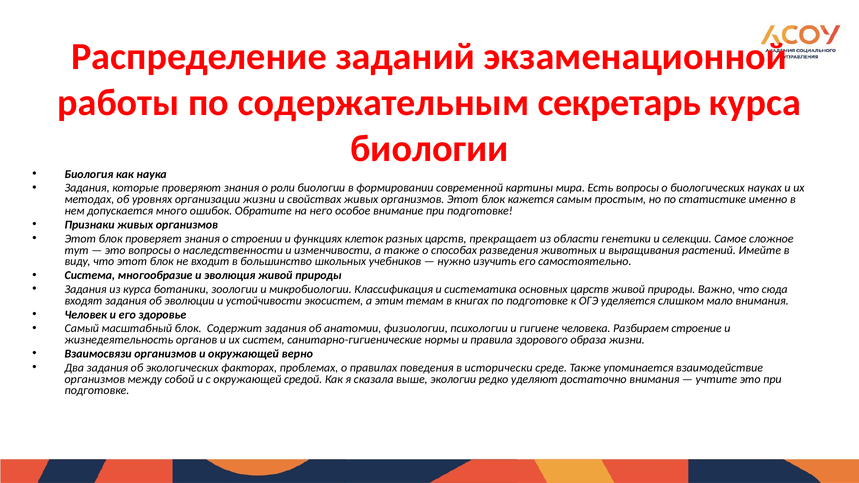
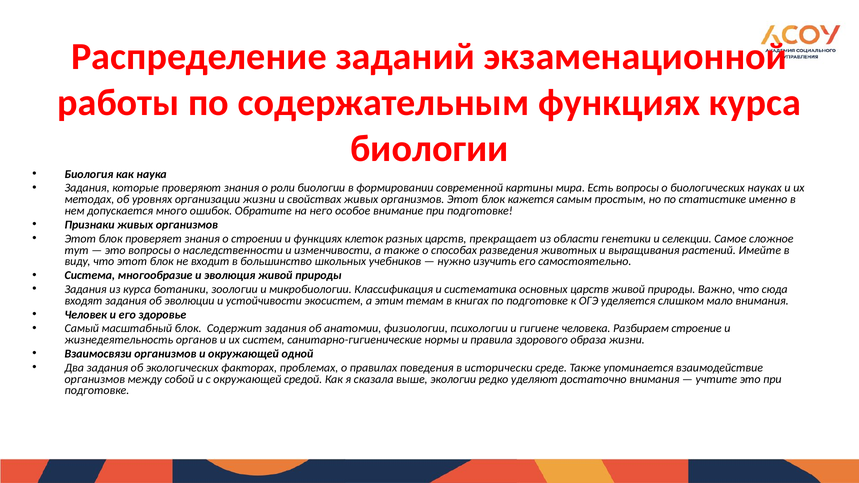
содержательным секретарь: секретарь -> функциях (619, 103)
верно: верно -> одной (297, 354)
